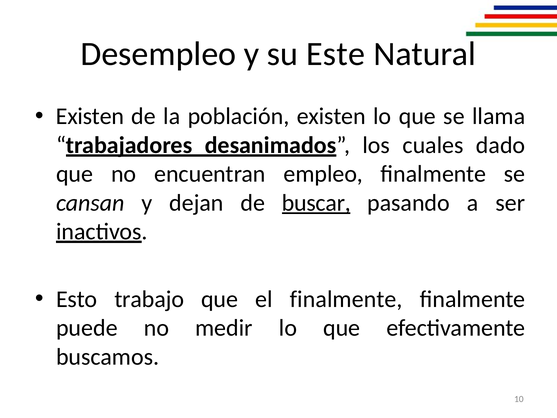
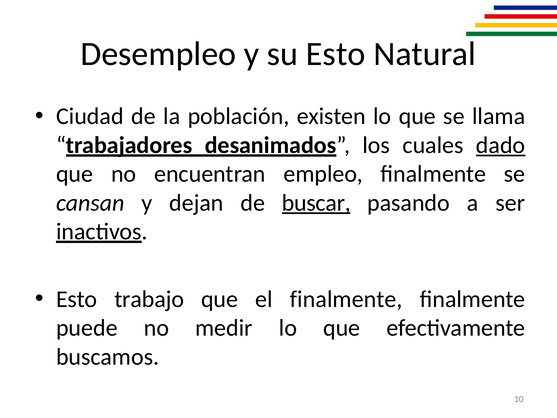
su Este: Este -> Esto (336, 54)
Existen: Existen -> Ciudad (90, 116)
dado underline: none -> present (501, 145)
